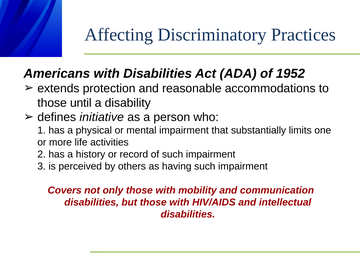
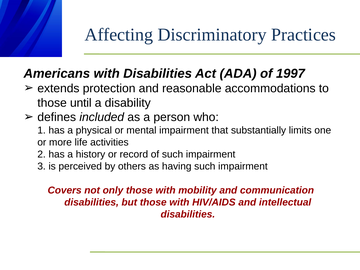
1952: 1952 -> 1997 (290, 74)
initiative: initiative -> included (102, 117)
